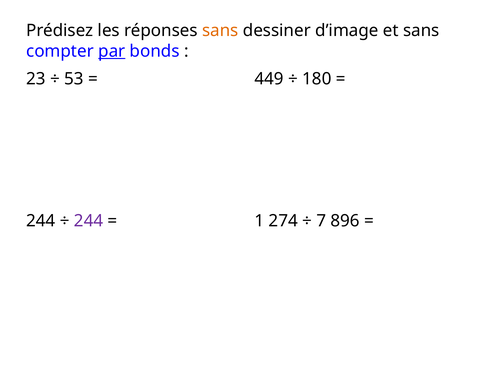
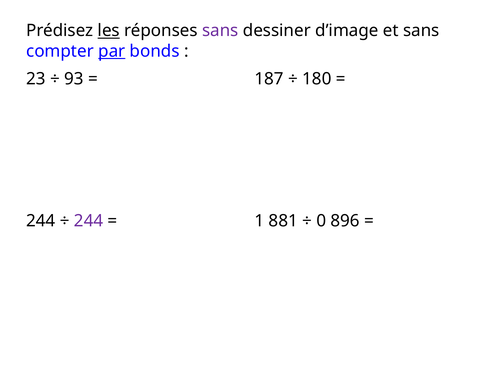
les underline: none -> present (109, 31)
sans colour: orange -> purple (220, 31)
53: 53 -> 93 (74, 79)
449: 449 -> 187 (269, 79)
274: 274 -> 881 (283, 221)
7: 7 -> 0 (321, 221)
